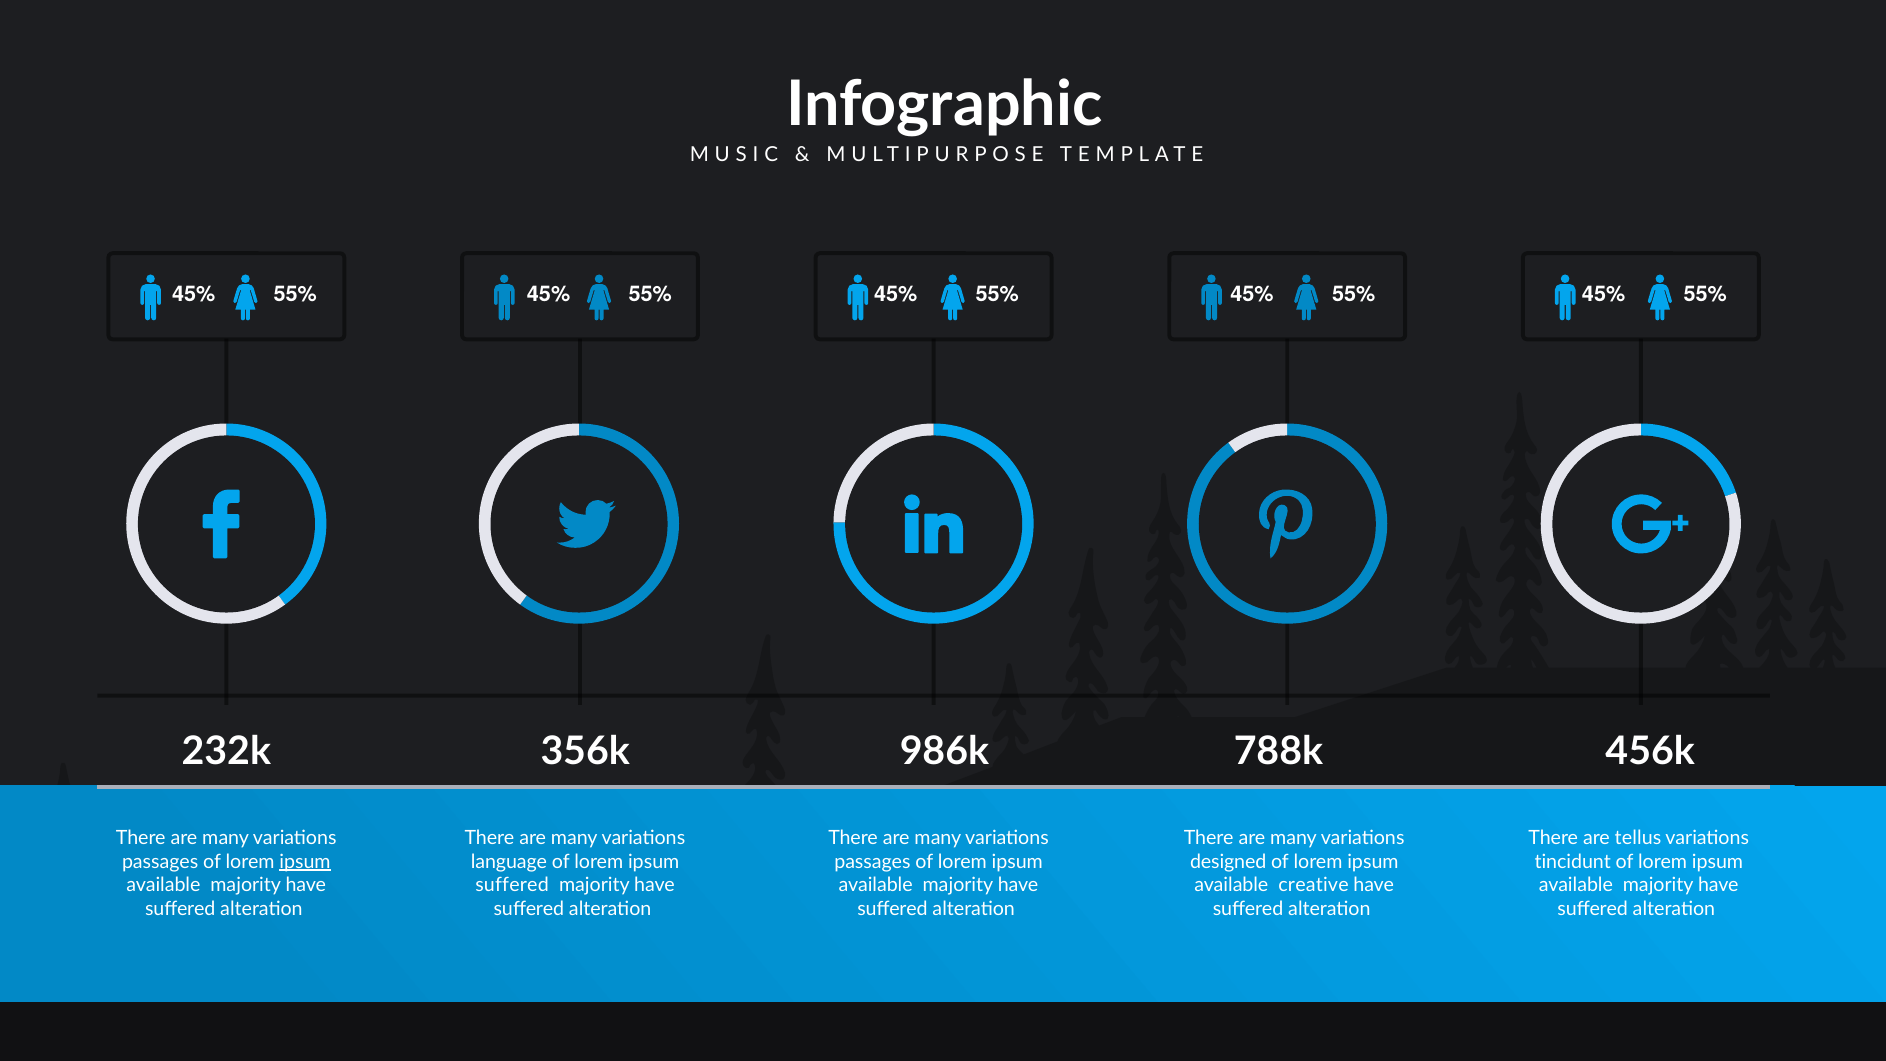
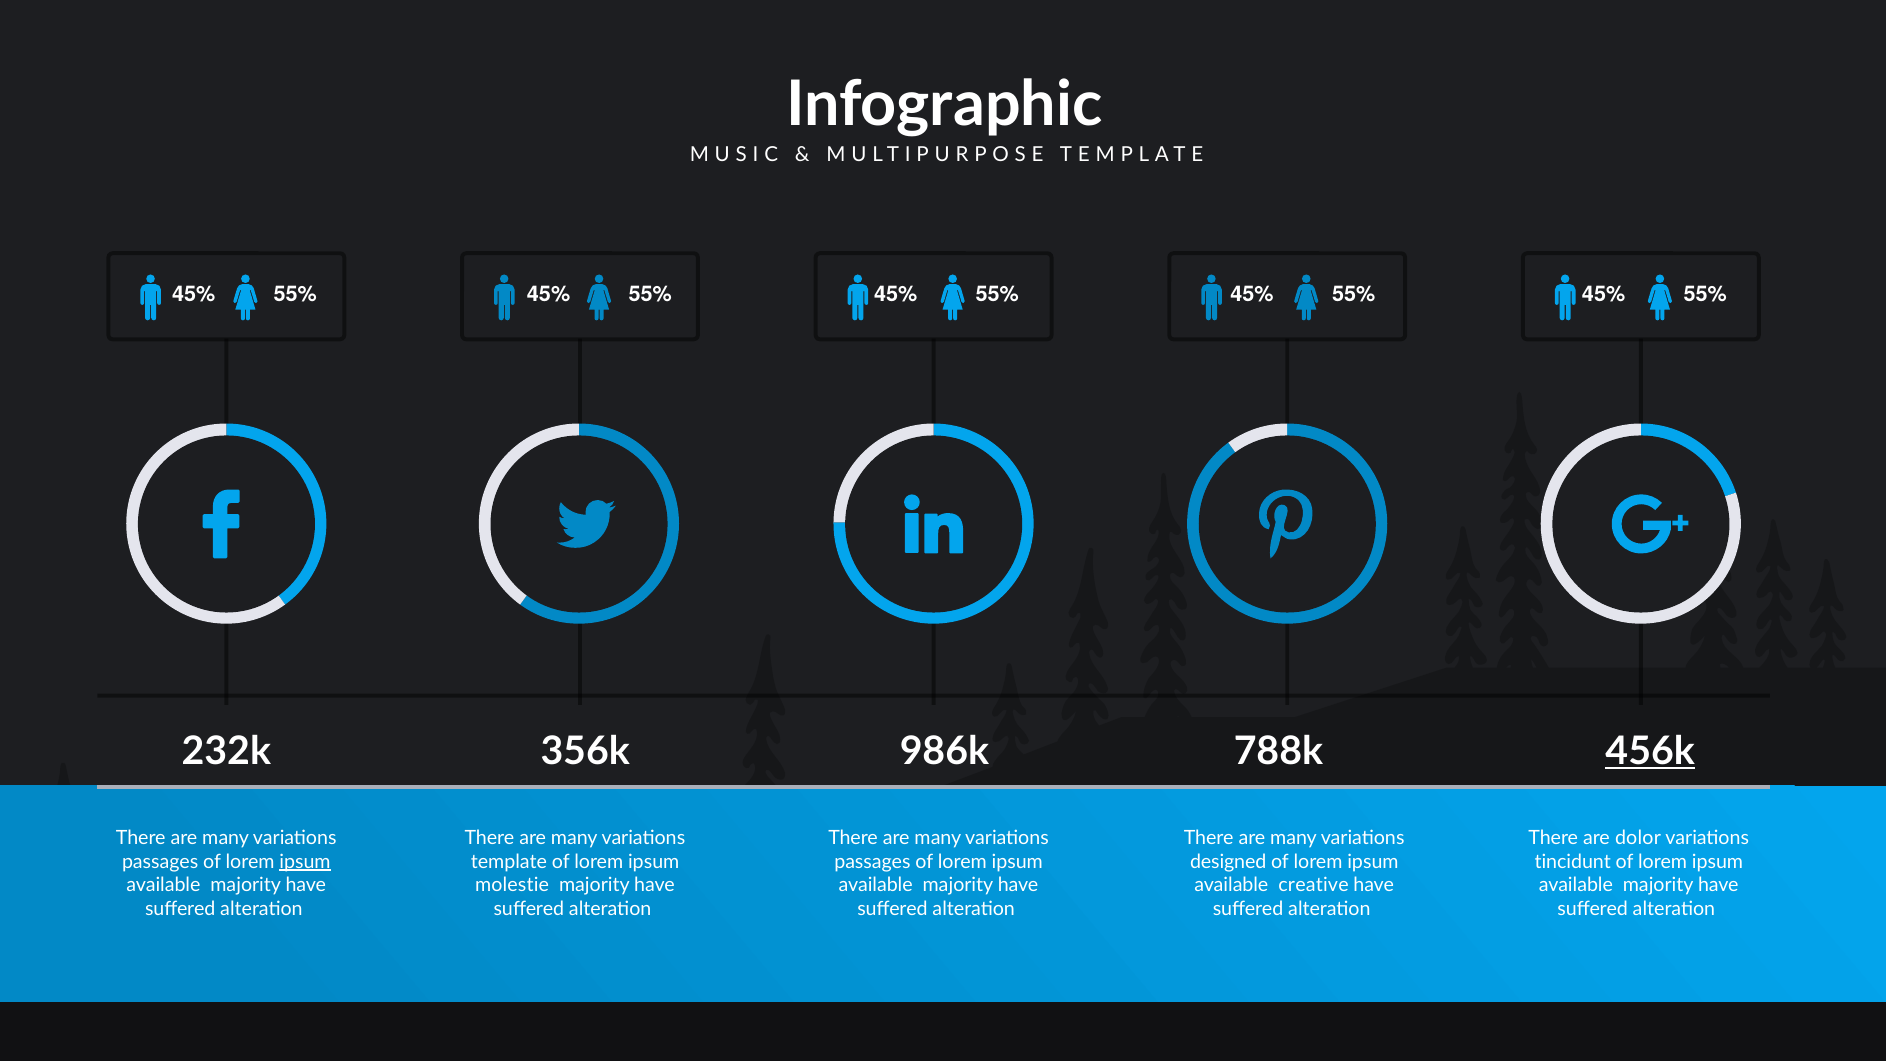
456k underline: none -> present (1650, 751)
tellus: tellus -> dolor (1638, 838)
language: language -> template (509, 861)
suffered: suffered -> molestie (512, 885)
